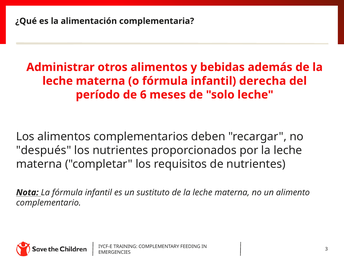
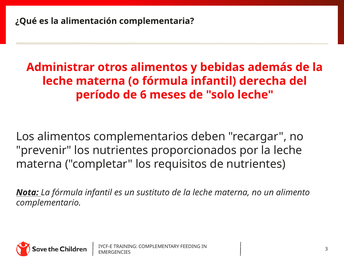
después: después -> prevenir (44, 150)
